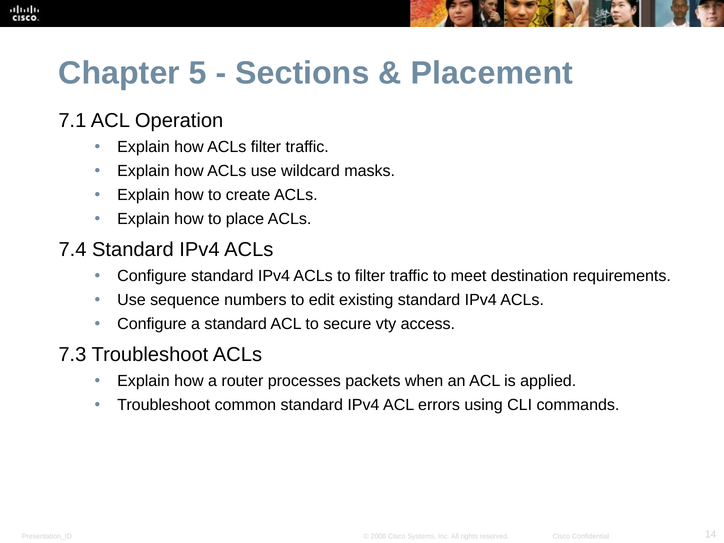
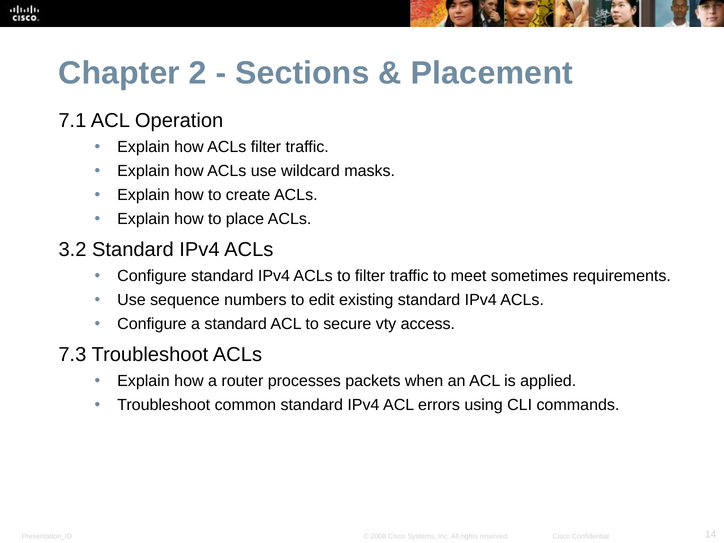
5: 5 -> 2 (198, 73)
7.4: 7.4 -> 3.2 (72, 250)
destination: destination -> sometimes (530, 276)
